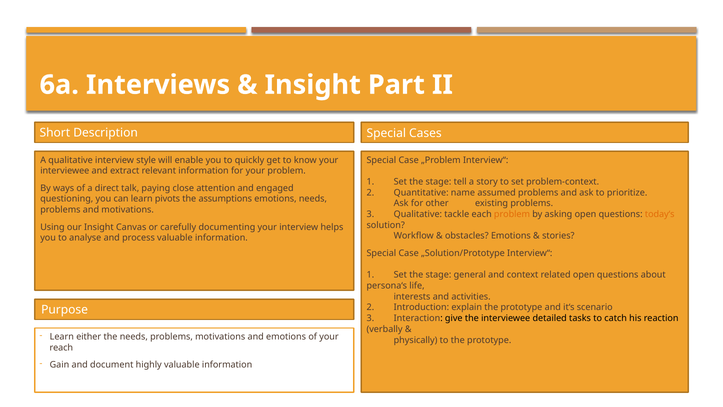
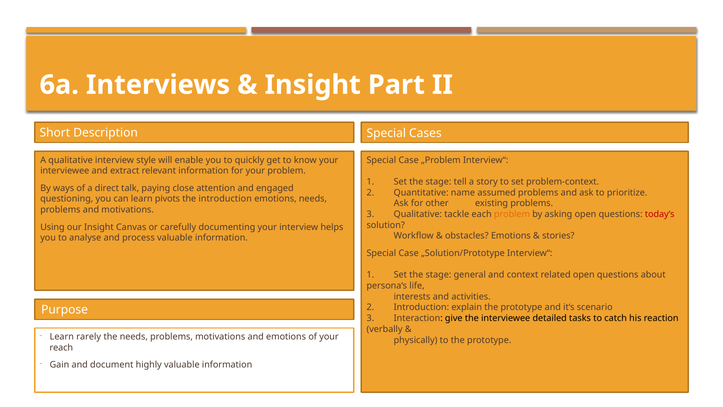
the assumptions: assumptions -> introduction (225, 199)
today‘s colour: orange -> red (660, 214)
either: either -> rarely (89, 337)
